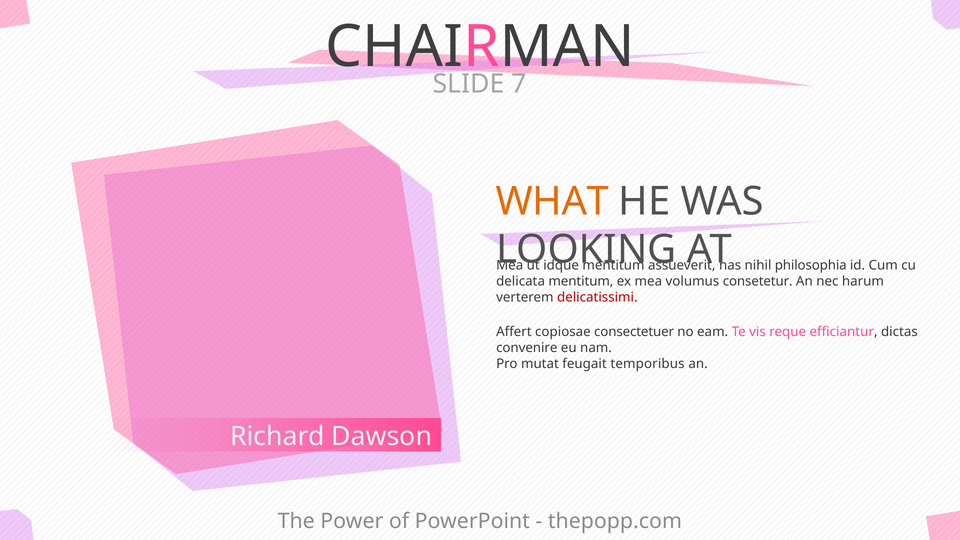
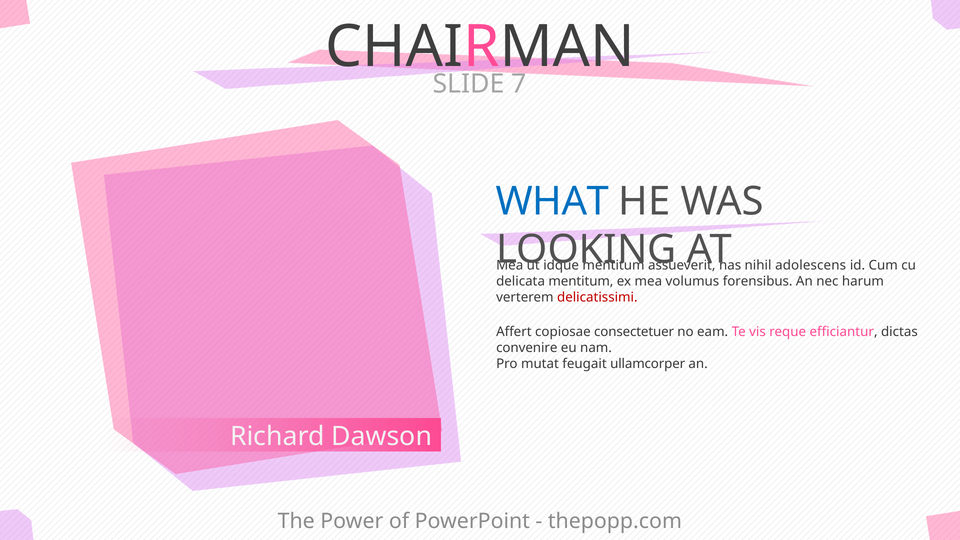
WHAT colour: orange -> blue (552, 202)
philosophia: philosophia -> adolescens (811, 265)
consetetur: consetetur -> forensibus (758, 281)
temporibus: temporibus -> ullamcorper (648, 364)
